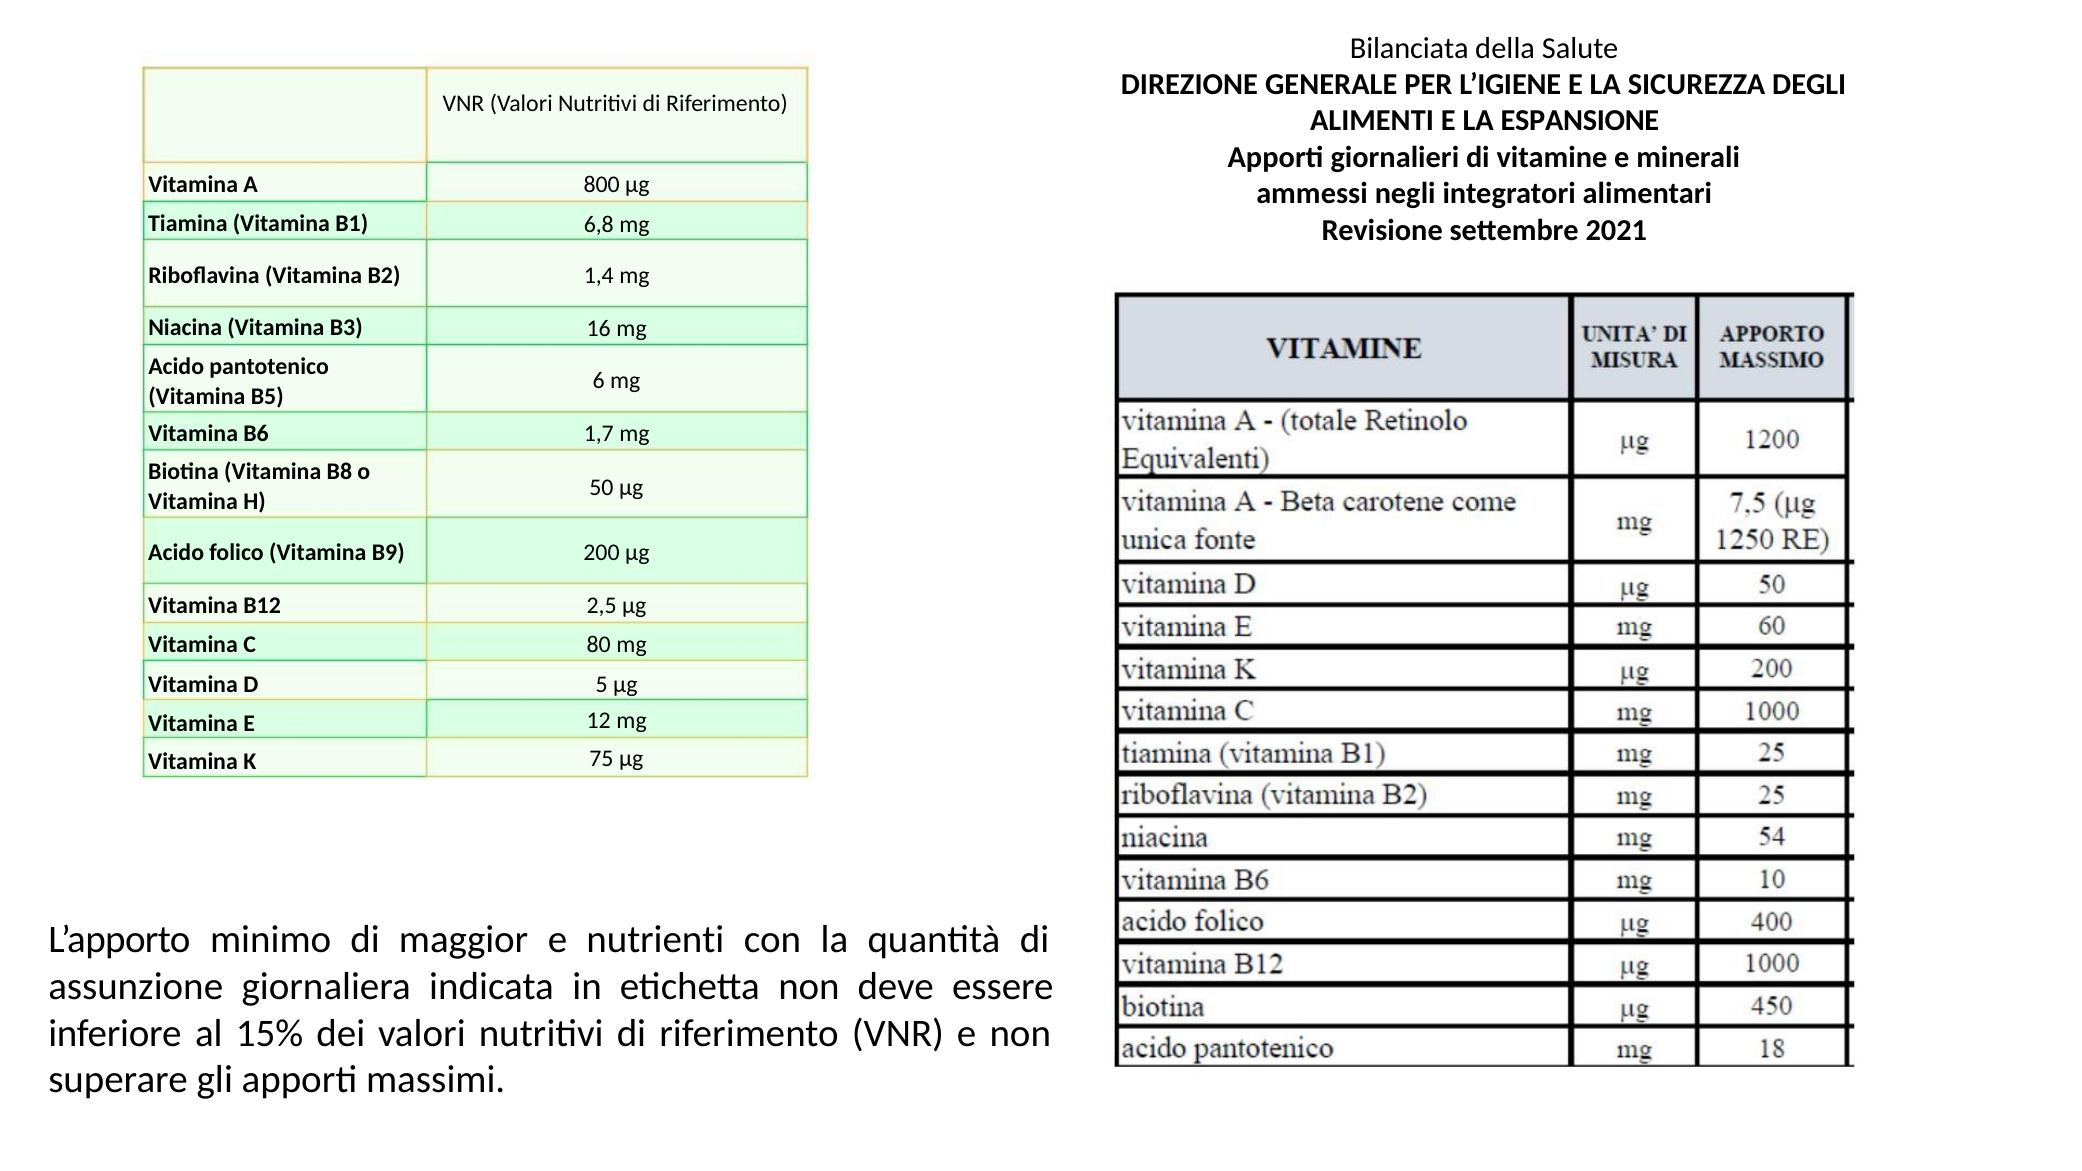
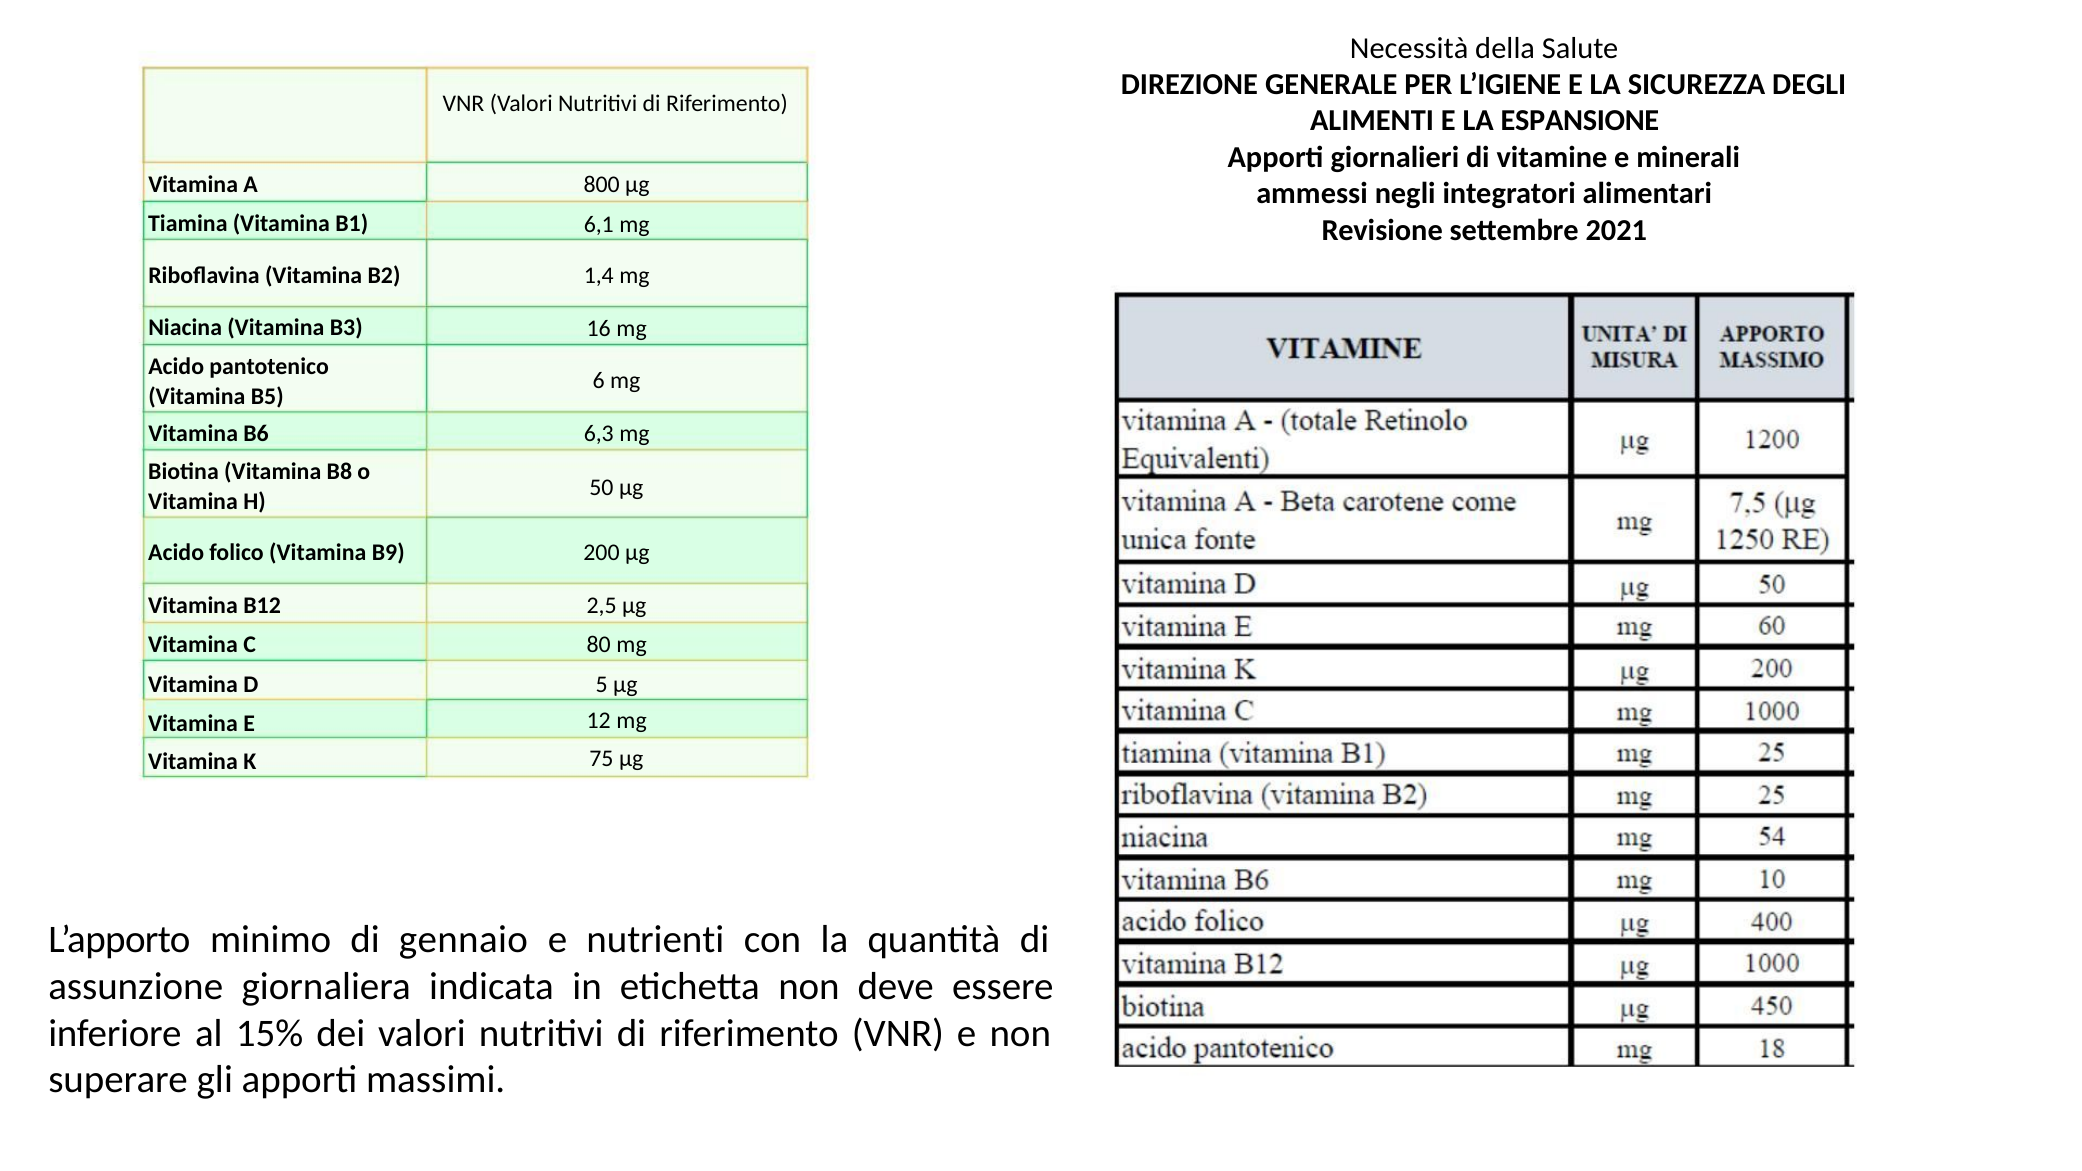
Bilanciata: Bilanciata -> Necessità (1409, 48)
6,8: 6,8 -> 6,1 (599, 224)
1,7: 1,7 -> 6,3 (599, 434)
maggior: maggior -> gennaio (463, 939)
